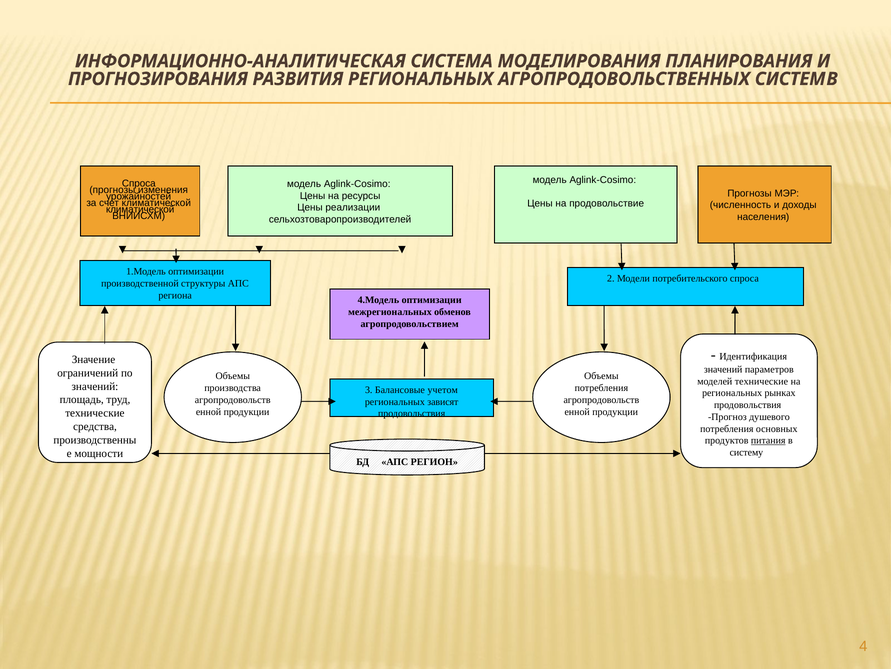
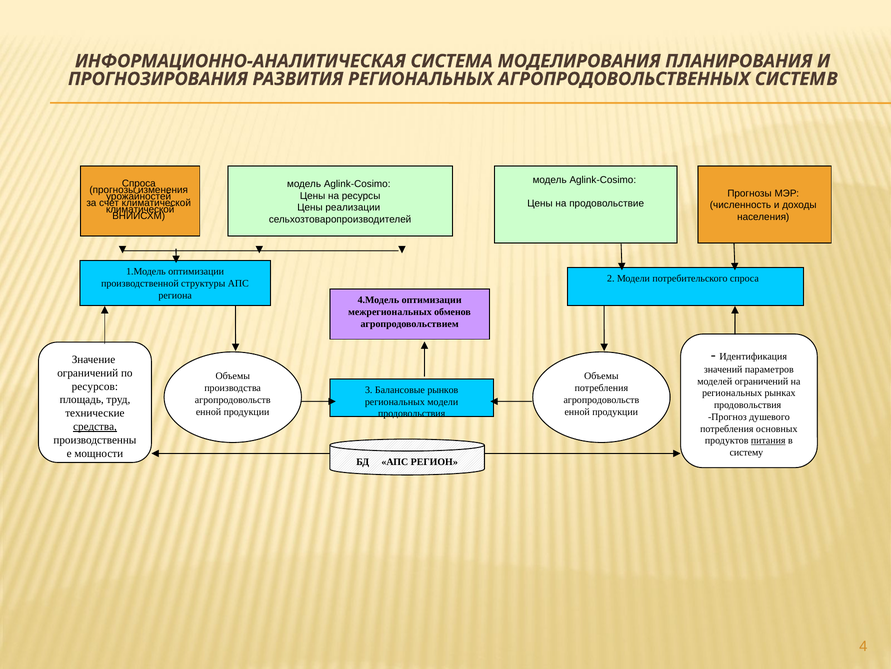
моделей технические: технические -> ограничений (762, 381)
значений: значений -> ресурсов (95, 386)
учетом: учетом -> рынков (443, 389)
региональных зависят: зависят -> модели (443, 401)
средства underline: none -> present (95, 426)
